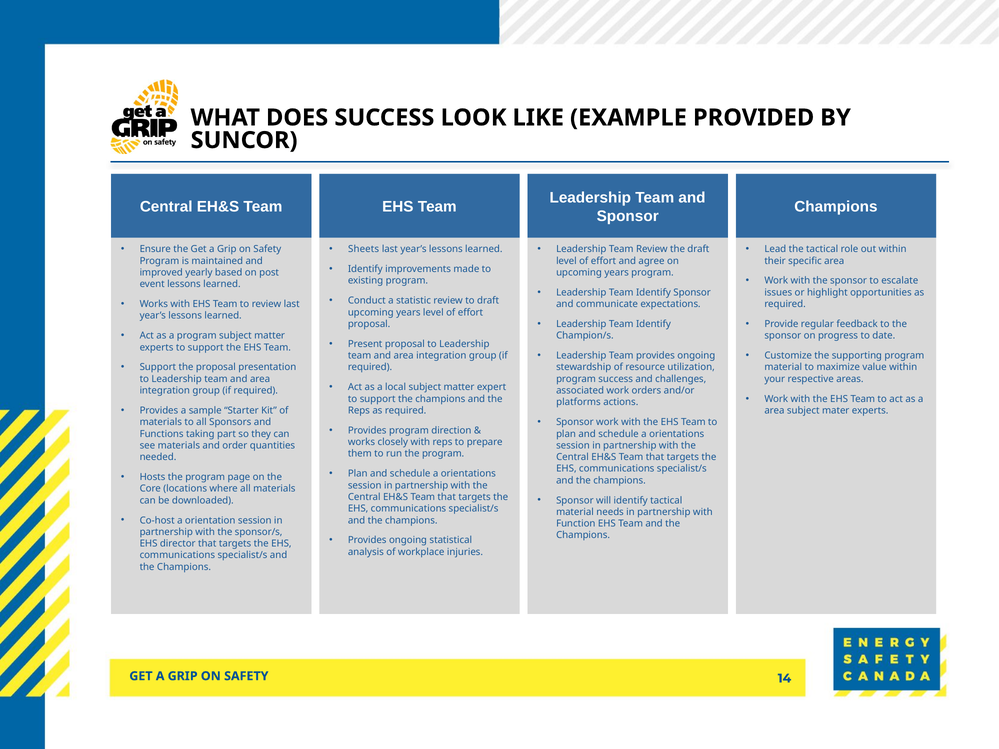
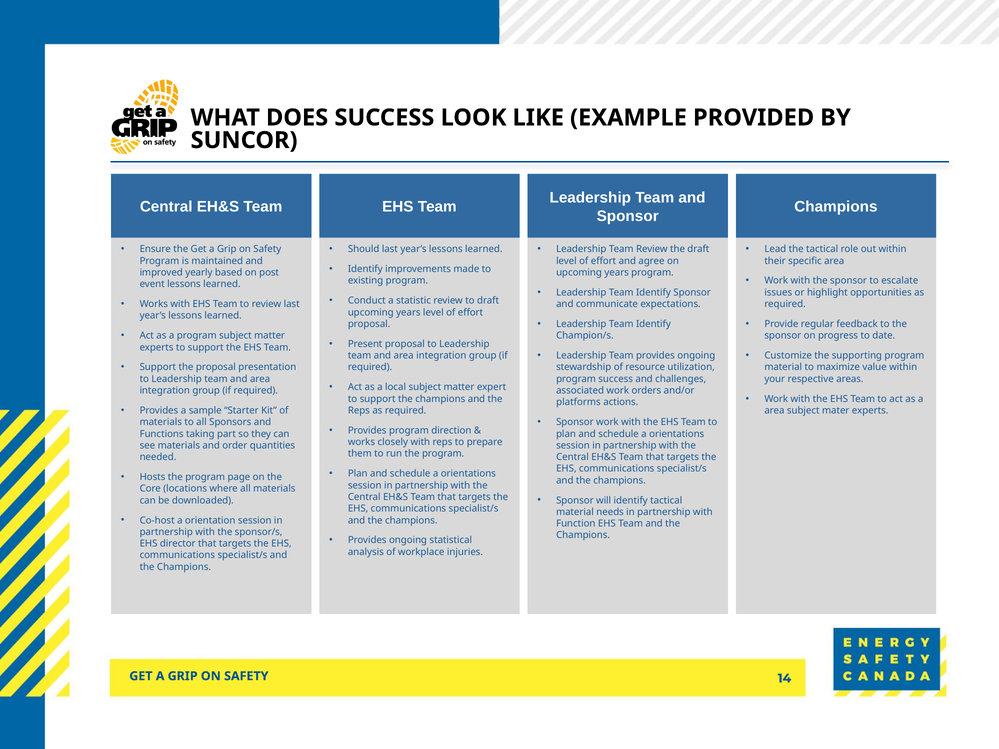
Sheets: Sheets -> Should (364, 249)
